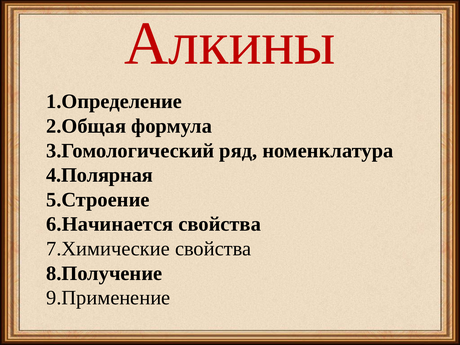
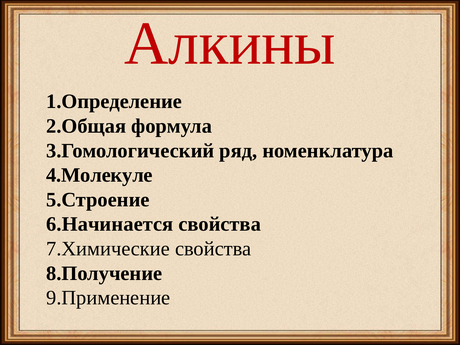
4.Полярная: 4.Полярная -> 4.Молекуле (99, 175)
